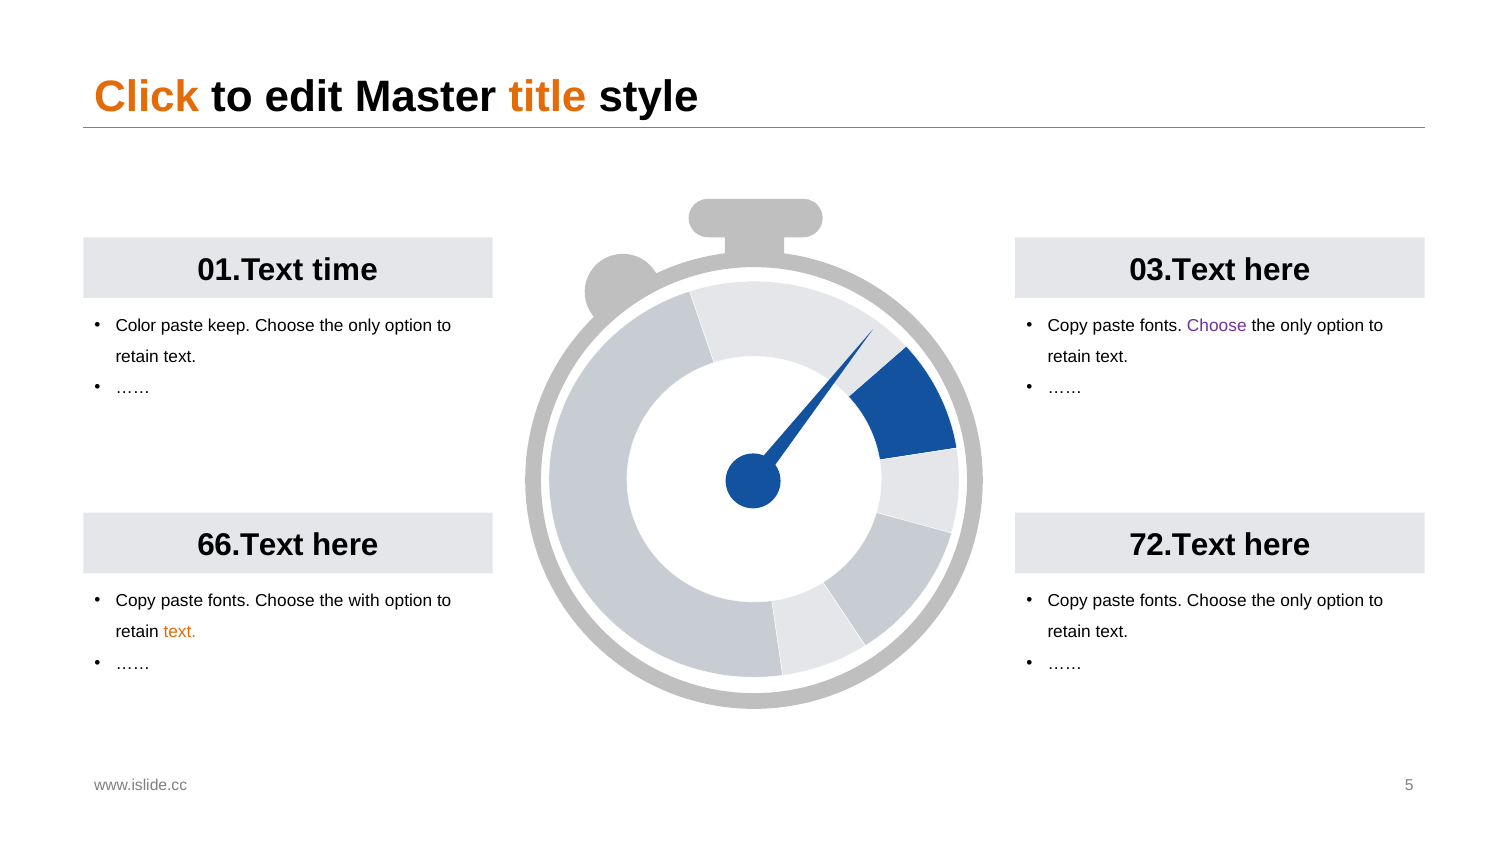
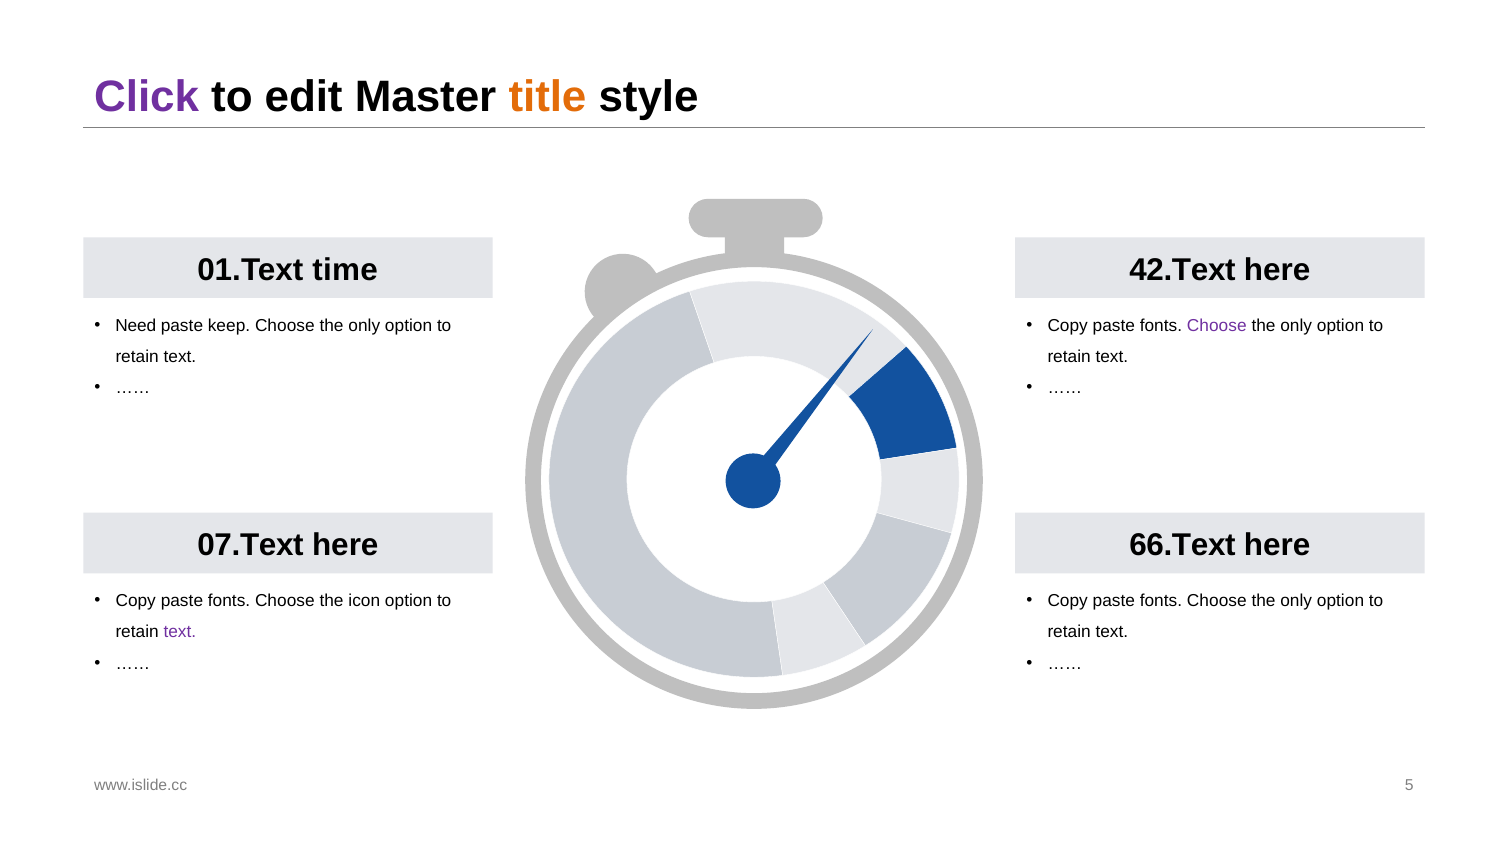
Click colour: orange -> purple (147, 98)
03.Text: 03.Text -> 42.Text (1182, 270)
Color: Color -> Need (136, 326)
66.Text: 66.Text -> 07.Text (251, 545)
72.Text: 72.Text -> 66.Text (1182, 545)
with: with -> icon (364, 601)
text colour: orange -> purple (180, 632)
